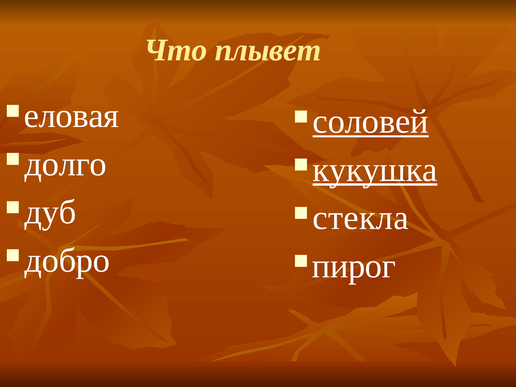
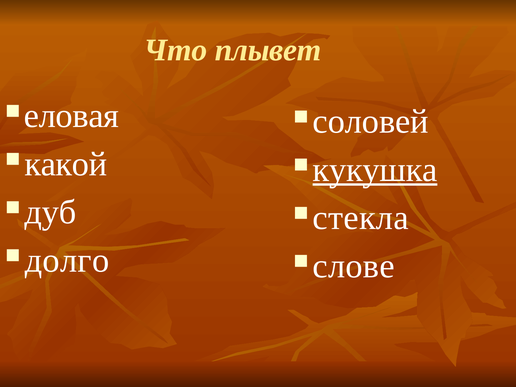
соловей underline: present -> none (371, 122)
долго: долго -> какой (66, 164)
добро: добро -> долго (67, 260)
пирог: пирог -> слове (354, 266)
